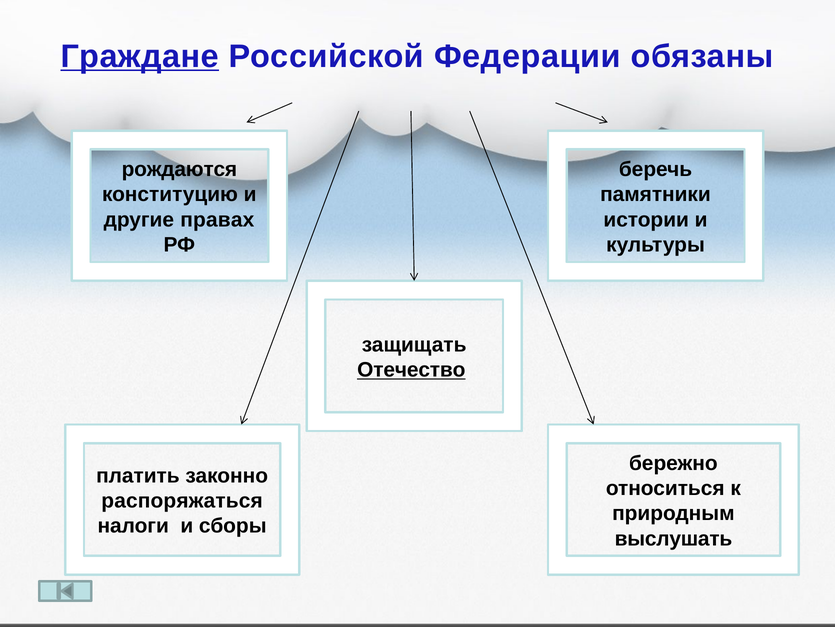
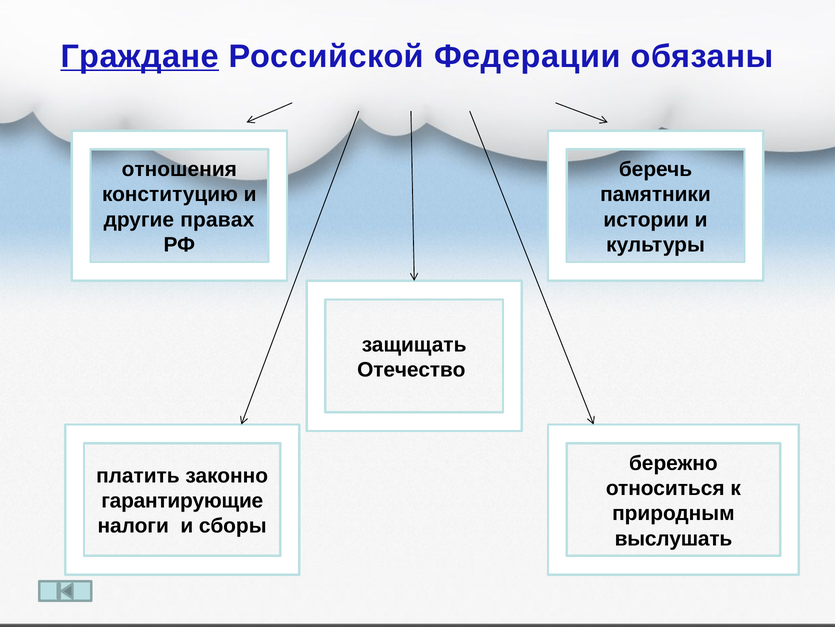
рождаются: рождаются -> отношения (179, 169)
Отечество underline: present -> none (411, 369)
распоряжаться: распоряжаться -> гарантирующие (182, 500)
